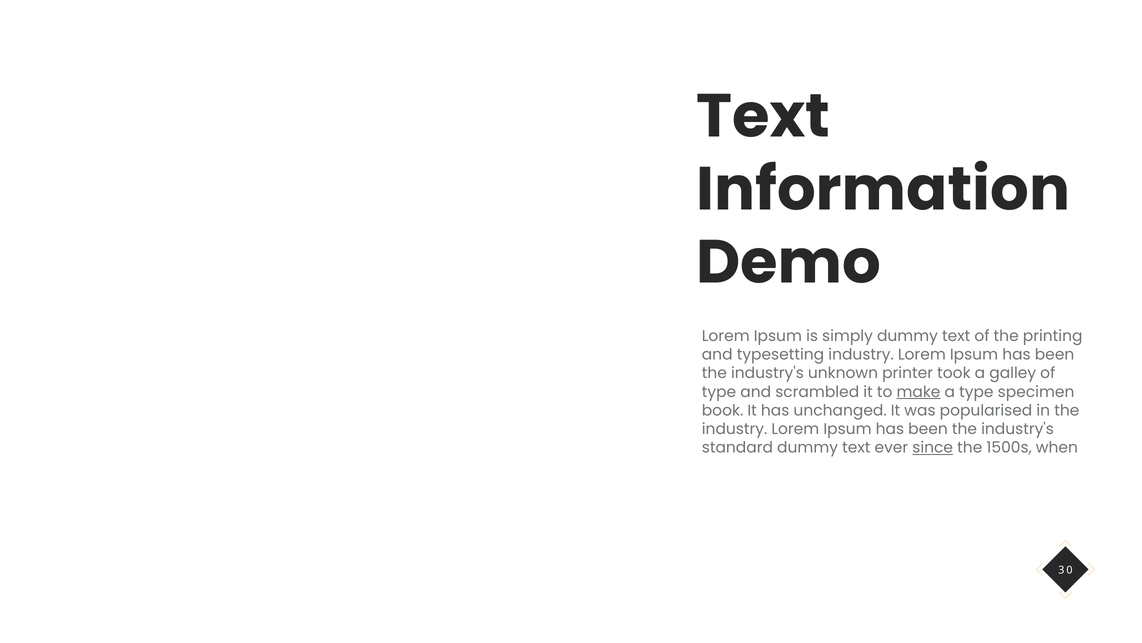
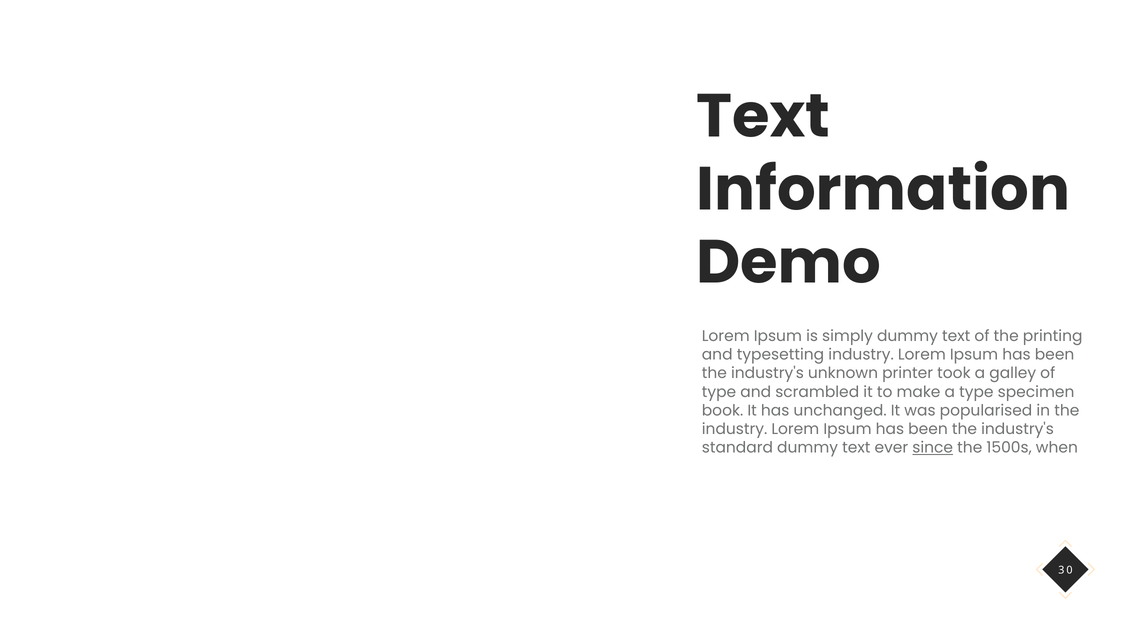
make underline: present -> none (918, 392)
